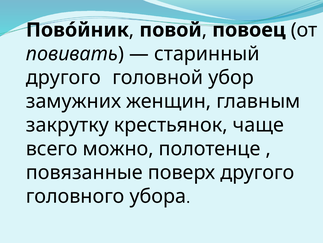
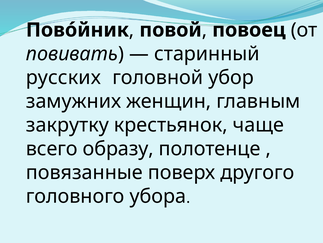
другого: другого -> русских (63, 77)
можно: можно -> образу (118, 148)
